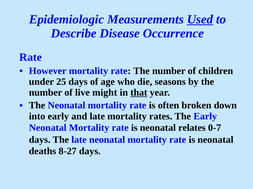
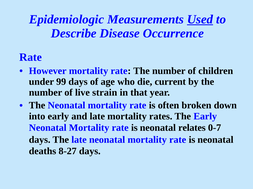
25: 25 -> 99 (61, 82)
seasons: seasons -> current (170, 82)
might: might -> strain (105, 93)
that underline: present -> none (139, 93)
